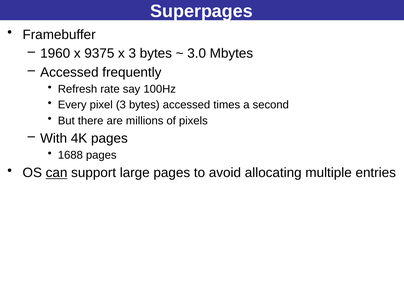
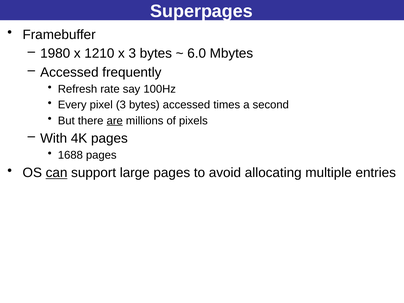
1960: 1960 -> 1980 (55, 53)
9375: 9375 -> 1210 (99, 53)
3.0: 3.0 -> 6.0 (197, 53)
are underline: none -> present (115, 121)
